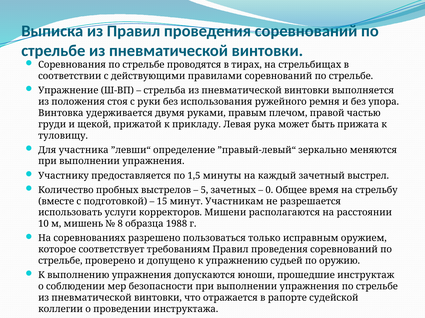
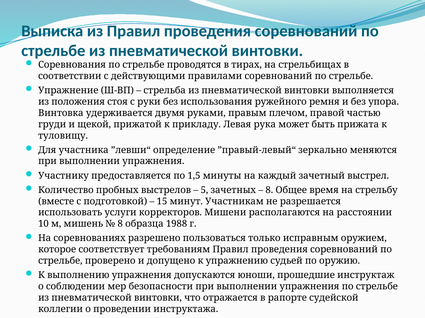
0: 0 -> 8 (269, 190)
